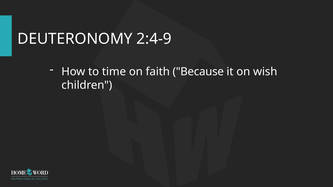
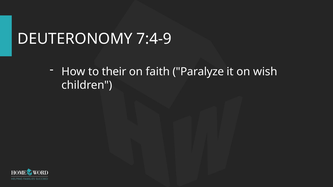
2:4-9: 2:4-9 -> 7:4-9 (154, 39)
time: time -> their (114, 72)
Because: Because -> Paralyze (198, 72)
